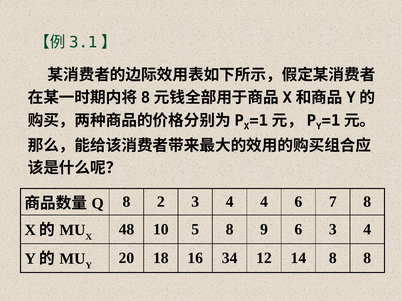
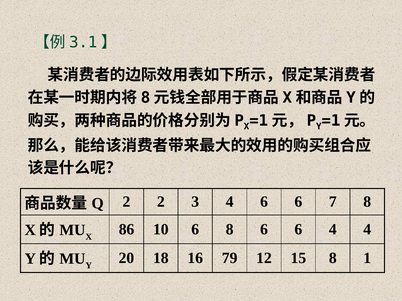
8: 8 -> 2 (126, 202)
4 4: 4 -> 6 (264, 202)
48: 48 -> 86 (127, 230)
10 5: 5 -> 6 (195, 230)
8 9: 9 -> 6 (264, 230)
6 3: 3 -> 4 (333, 230)
34: 34 -> 79 (230, 259)
14: 14 -> 15 (298, 259)
8 8: 8 -> 1 (367, 259)
